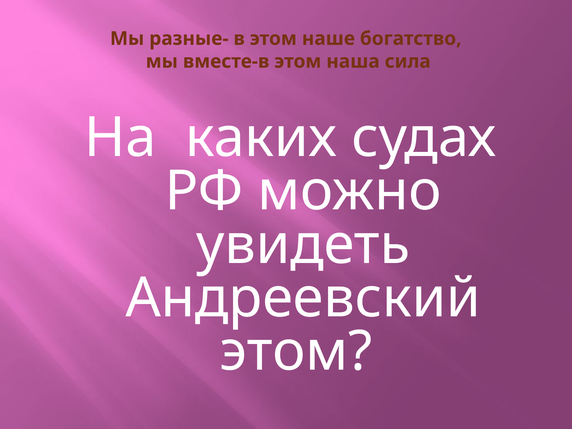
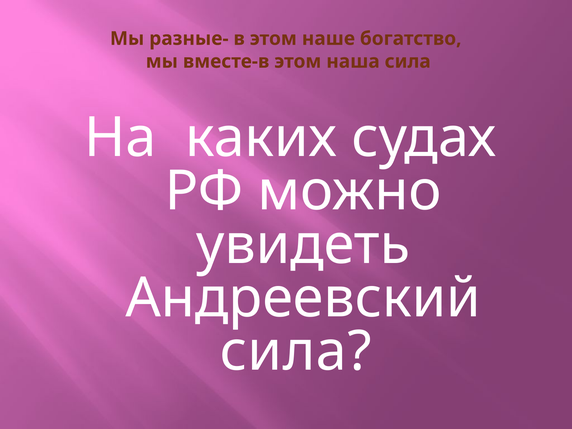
этом: этом -> сила (296, 351)
